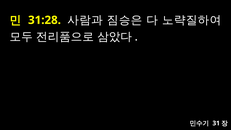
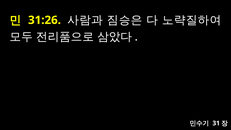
31:28: 31:28 -> 31:26 (45, 20)
